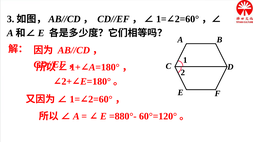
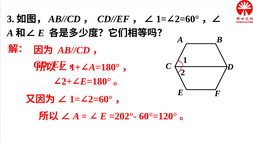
=880°-: =880°- -> =202°- (123, 117)
